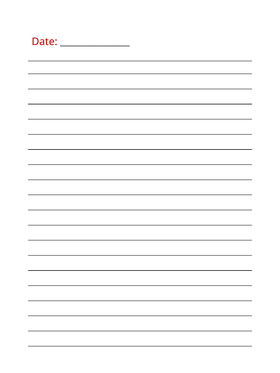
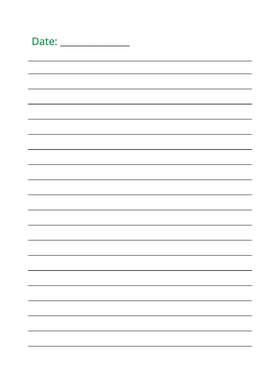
Date colour: red -> green (45, 42)
